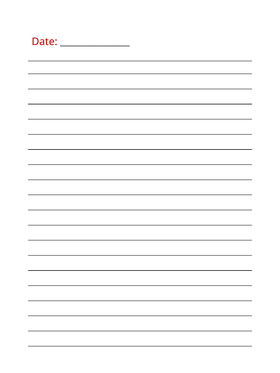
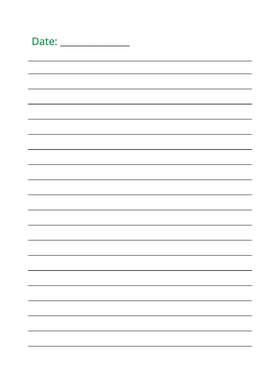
Date colour: red -> green (45, 42)
